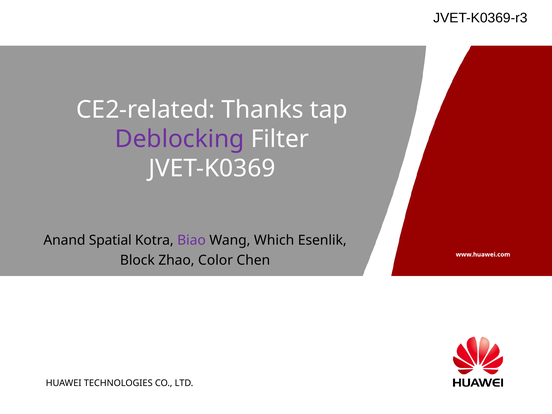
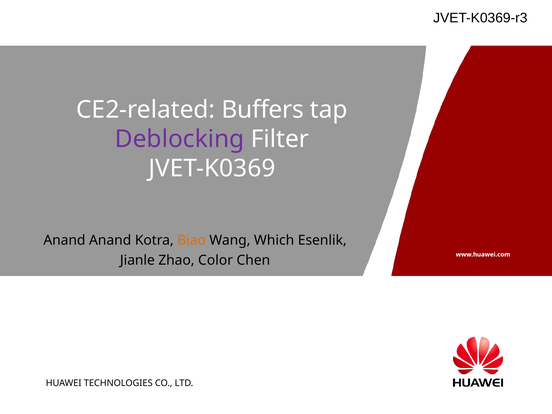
Thanks: Thanks -> Buffers (263, 110)
Anand Spatial: Spatial -> Anand (110, 240)
Biao colour: purple -> orange (192, 240)
Block: Block -> Jianle (137, 260)
